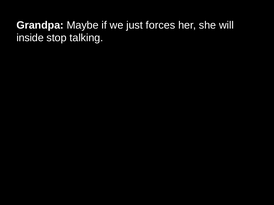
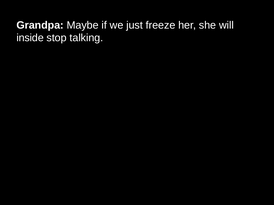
forces: forces -> freeze (161, 25)
